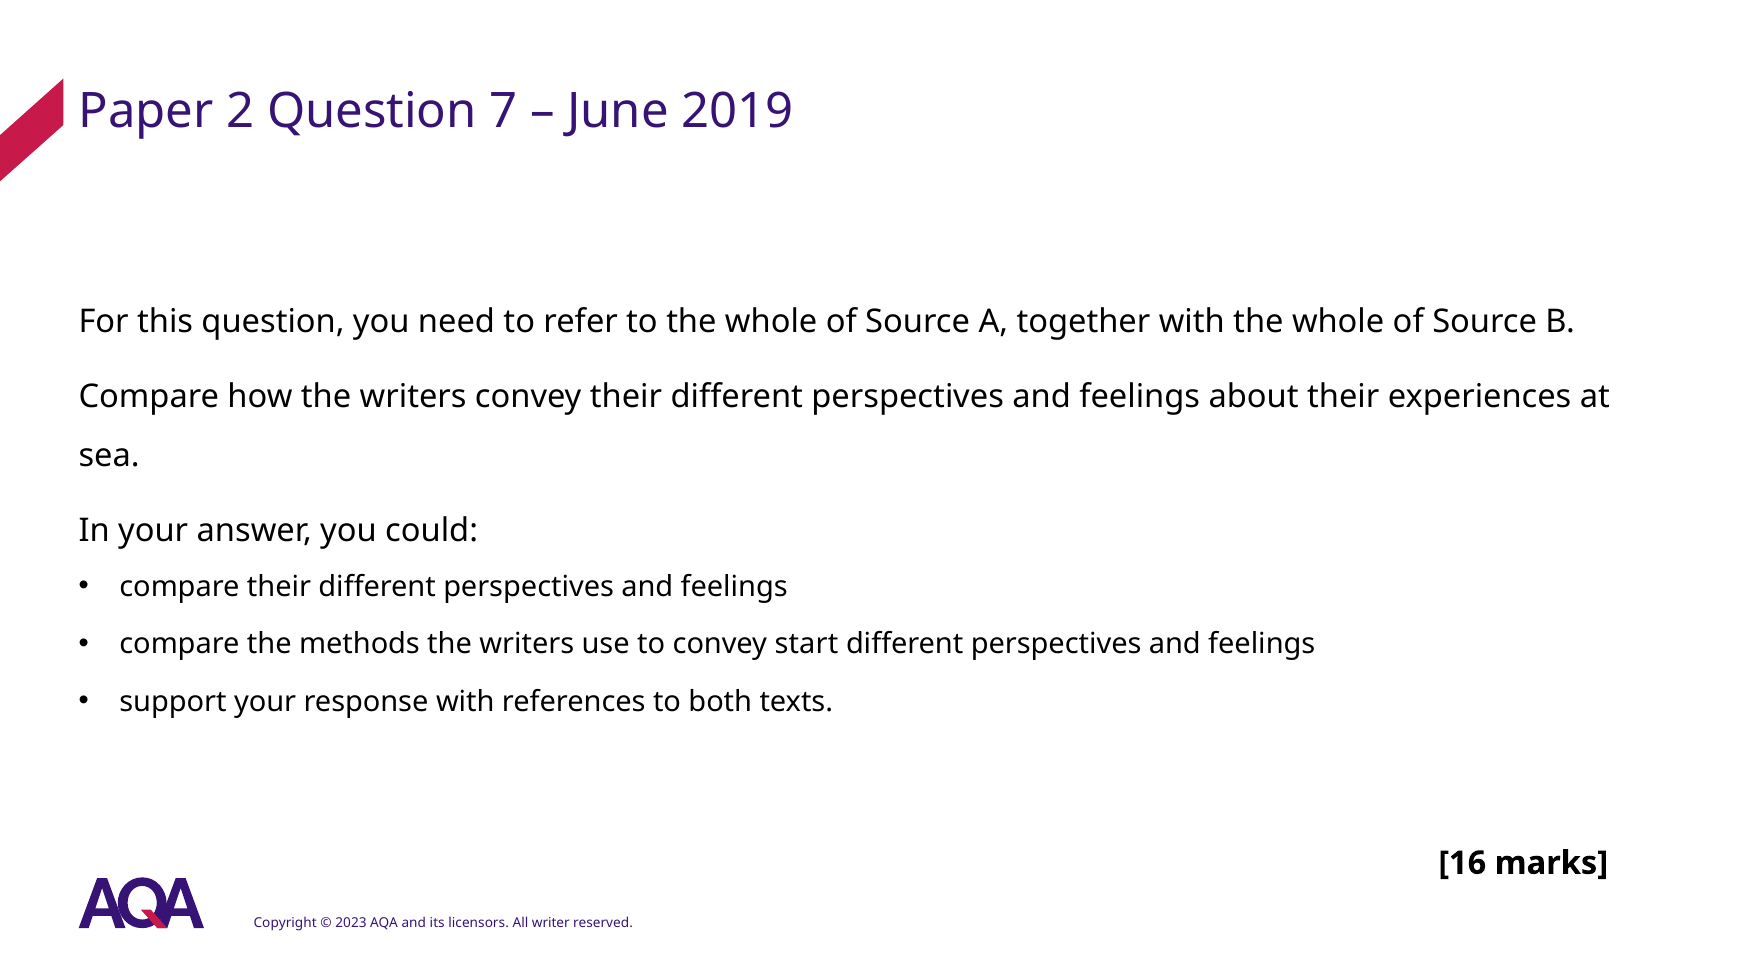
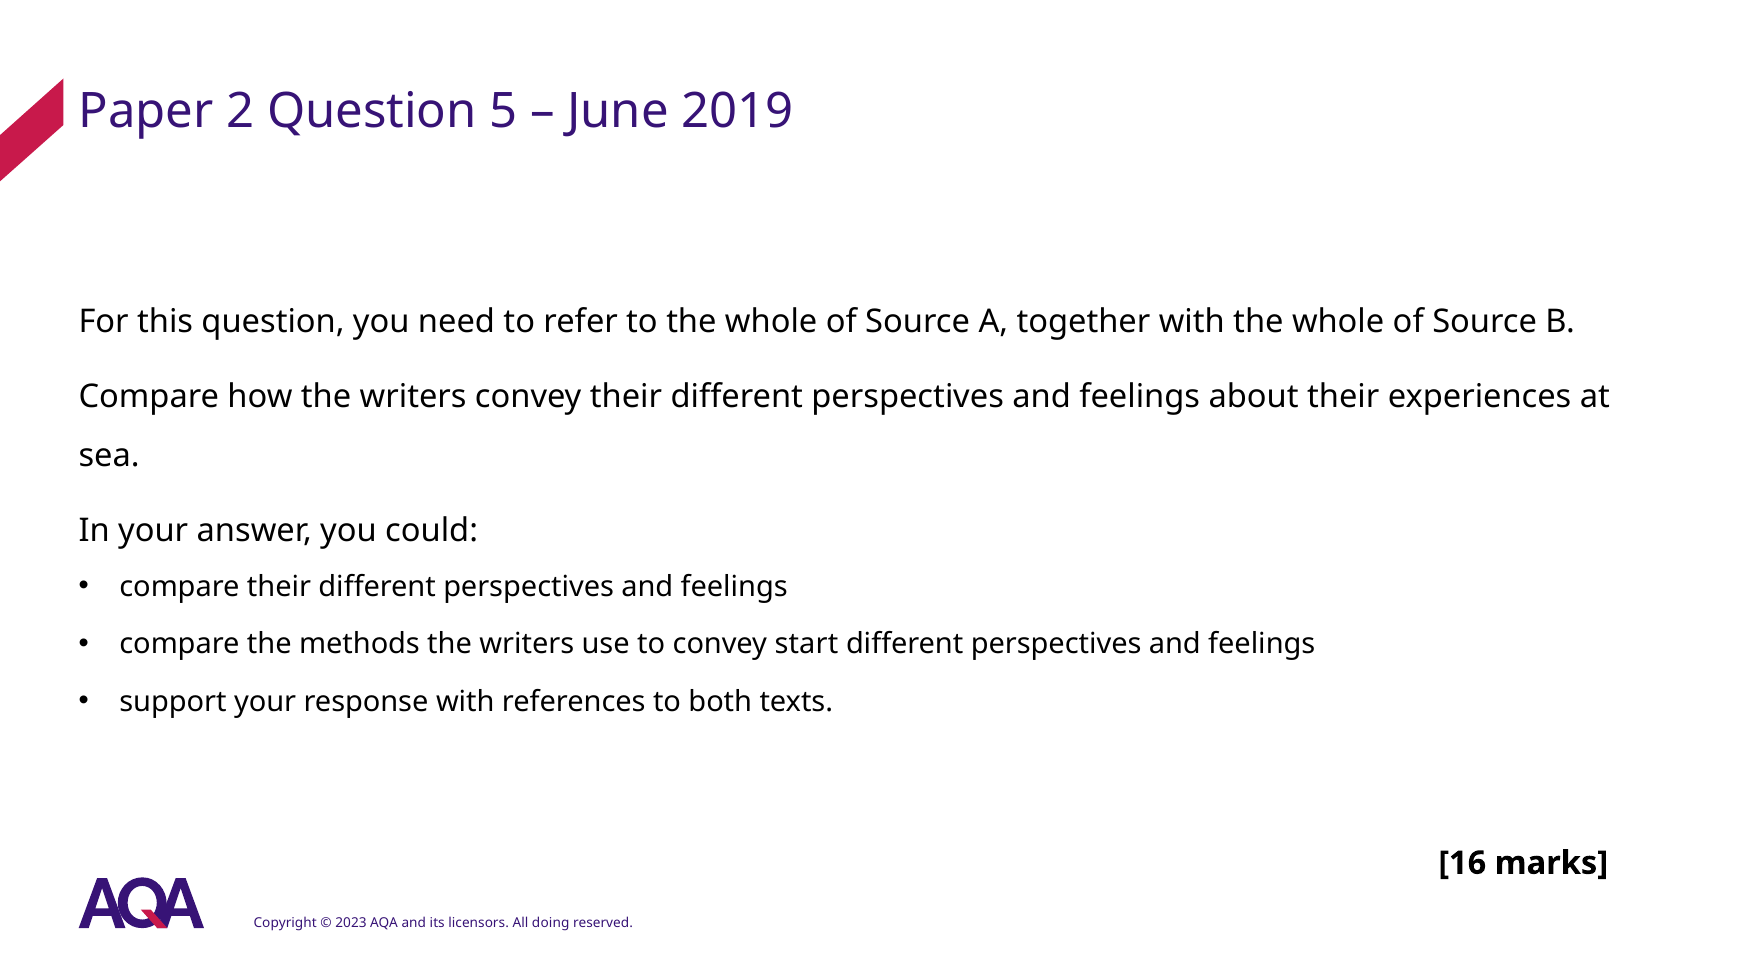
7: 7 -> 5 (503, 111)
writer: writer -> doing (551, 924)
